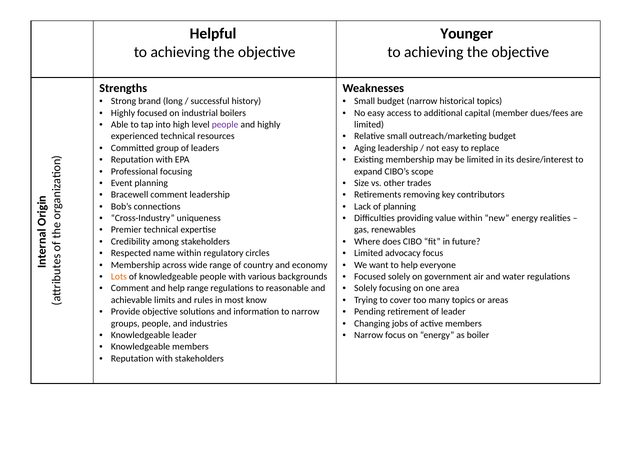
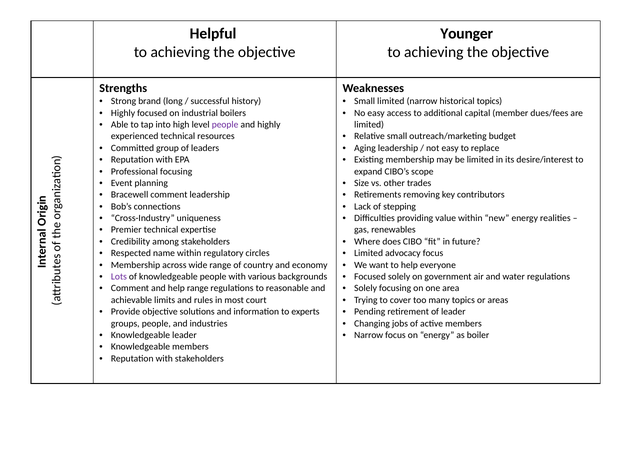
Small budget: budget -> limited (391, 101)
of planning: planning -> stepping (400, 207)
Lots colour: orange -> purple (119, 277)
know: know -> court (256, 300)
to narrow: narrow -> experts (305, 312)
